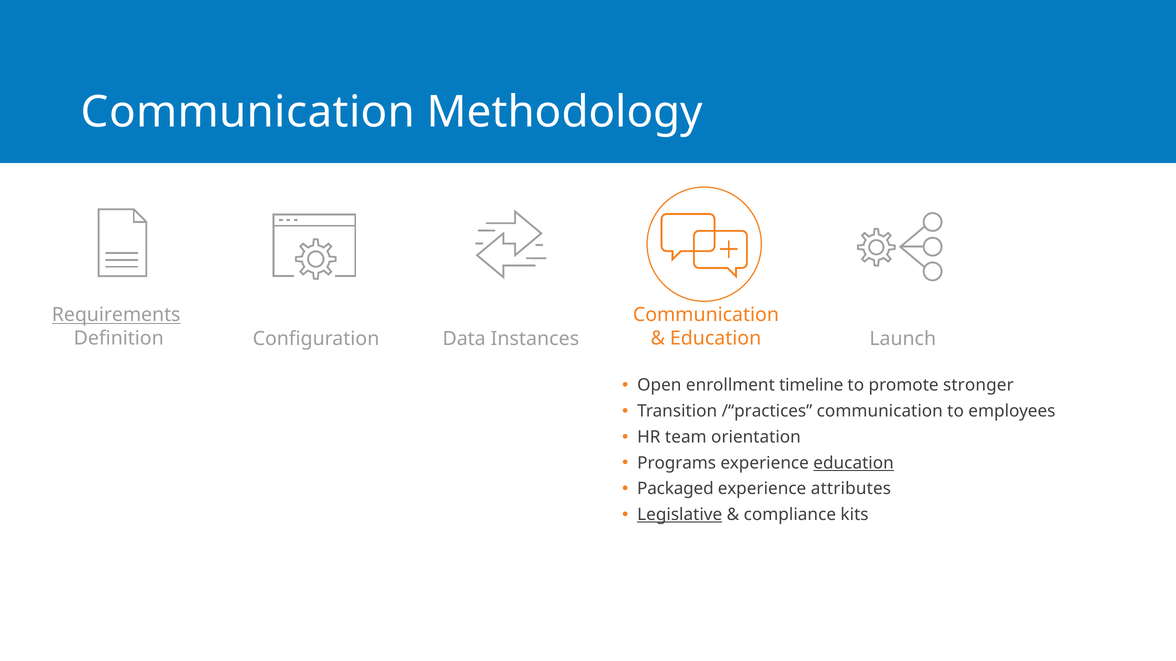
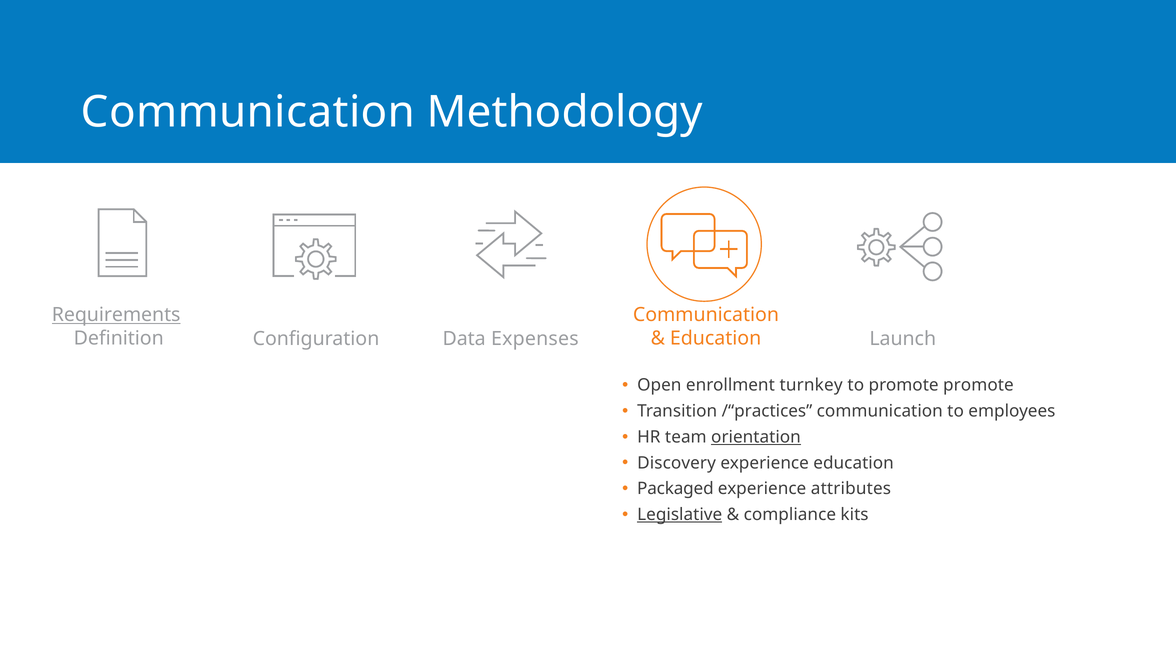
Instances: Instances -> Expenses (535, 339)
timeline: timeline -> turnkey (811, 386)
promote stronger: stronger -> promote (978, 386)
orientation underline: none -> present (756, 437)
Programs: Programs -> Discovery (677, 463)
education underline: present -> none (854, 463)
